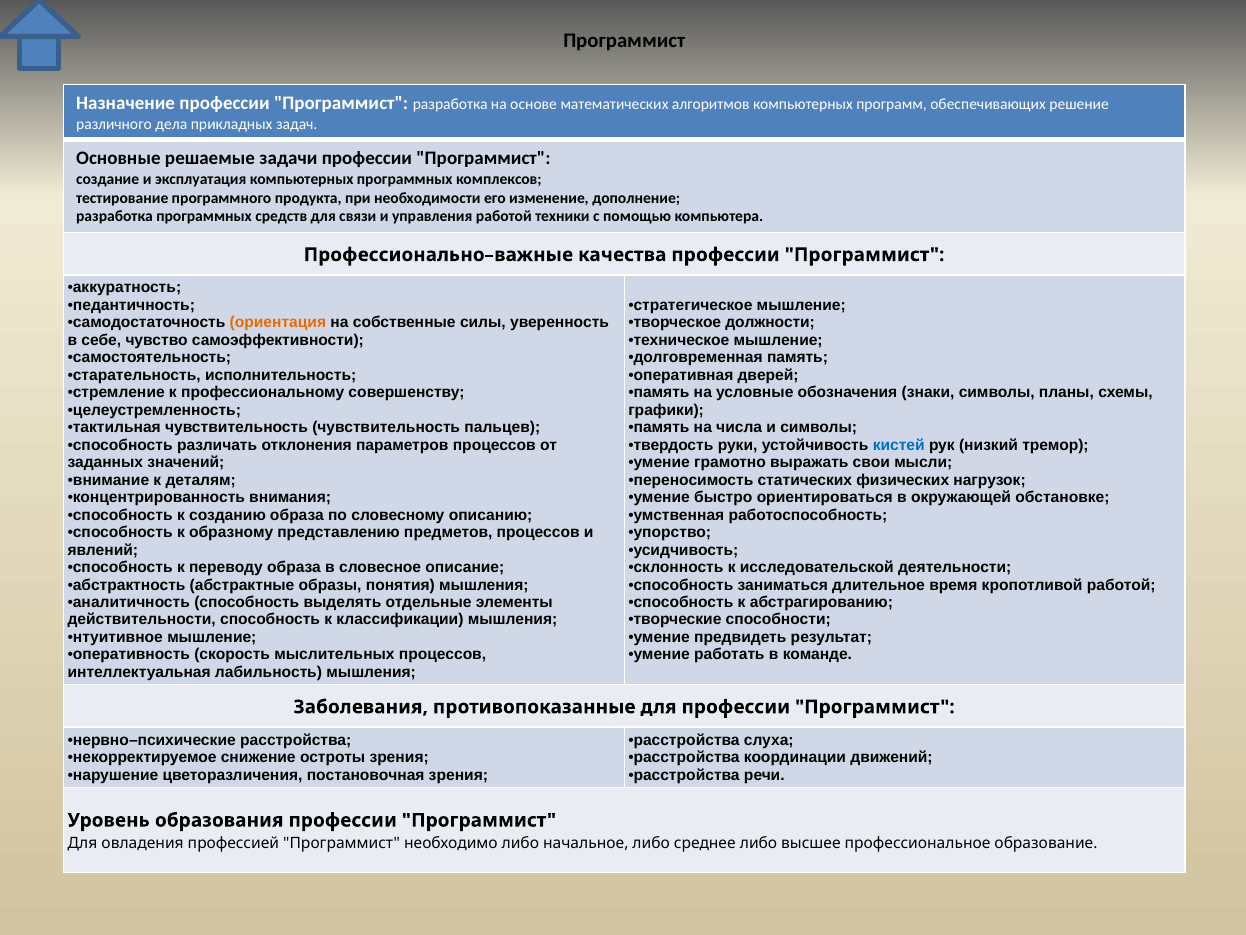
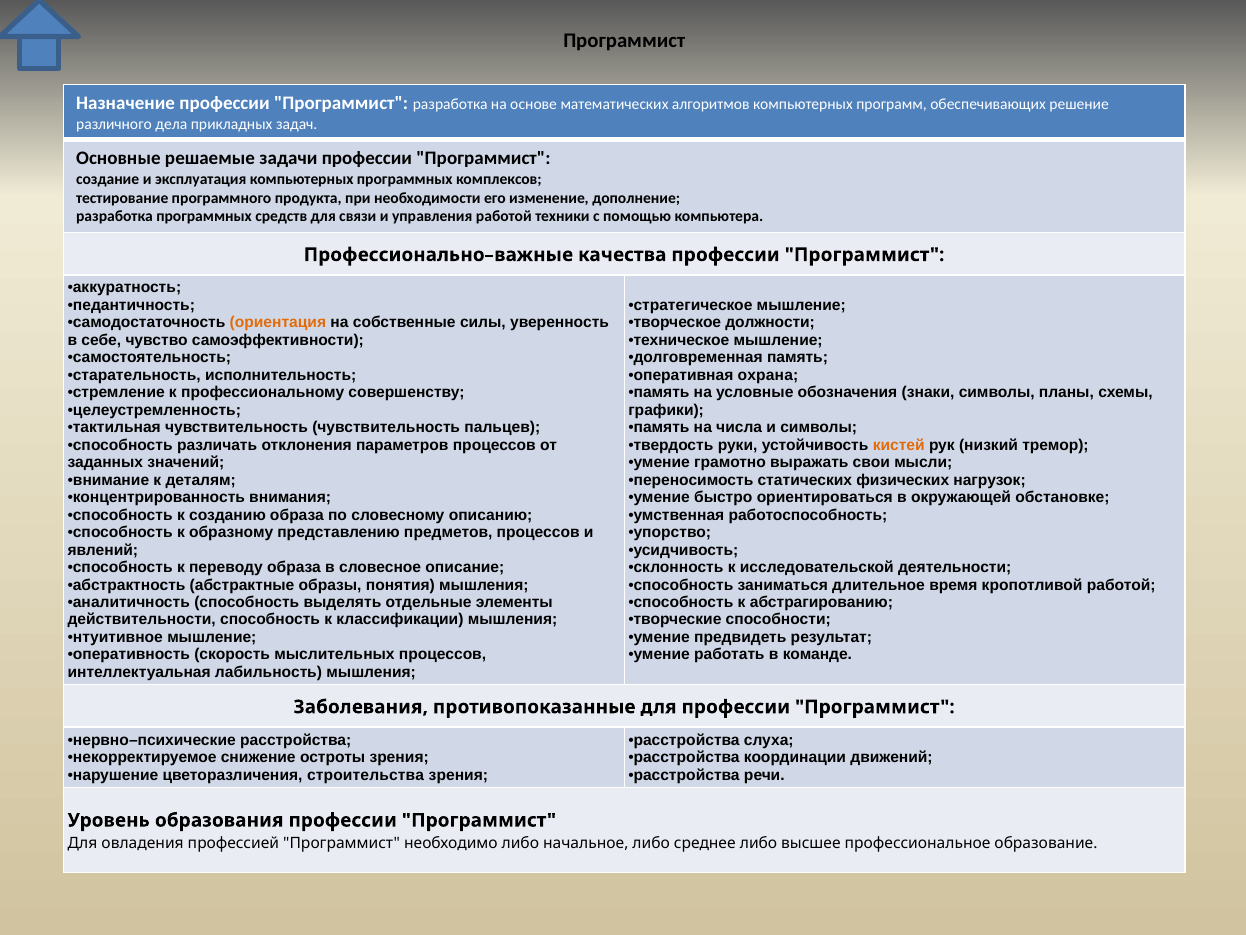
дверей: дверей -> охрана (768, 375)
кистей colour: blue -> orange (899, 445)
постановочная: постановочная -> строительства (366, 775)
